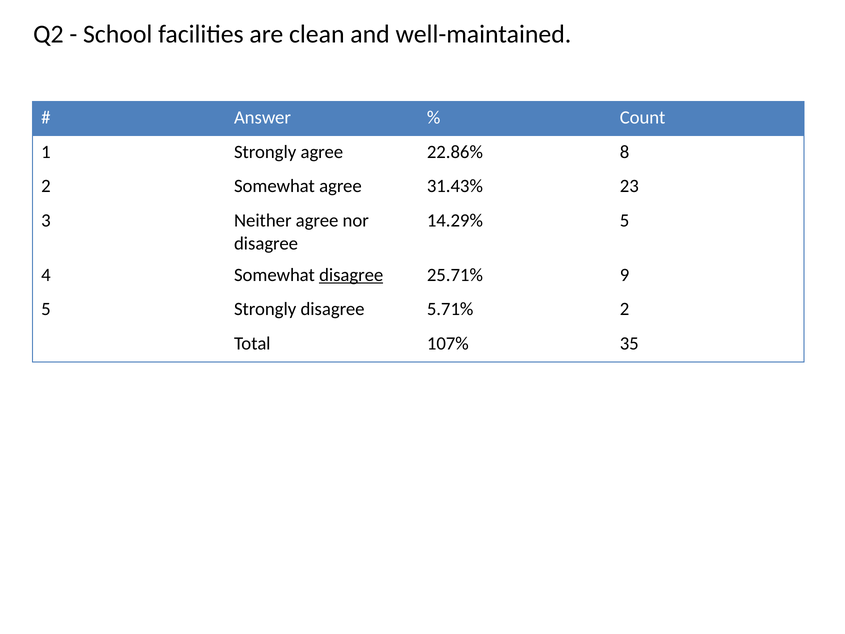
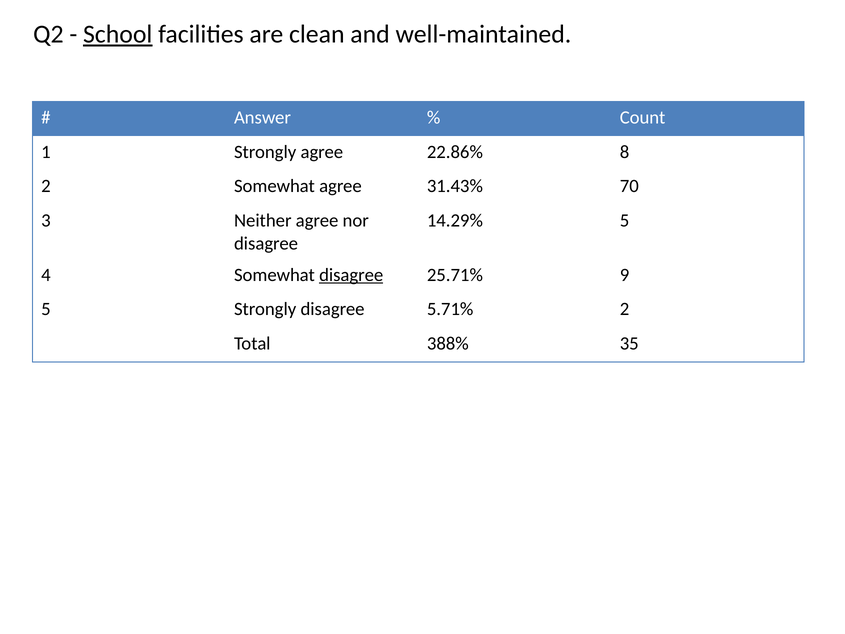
School underline: none -> present (118, 34)
23: 23 -> 70 (629, 186)
107%: 107% -> 388% (448, 343)
